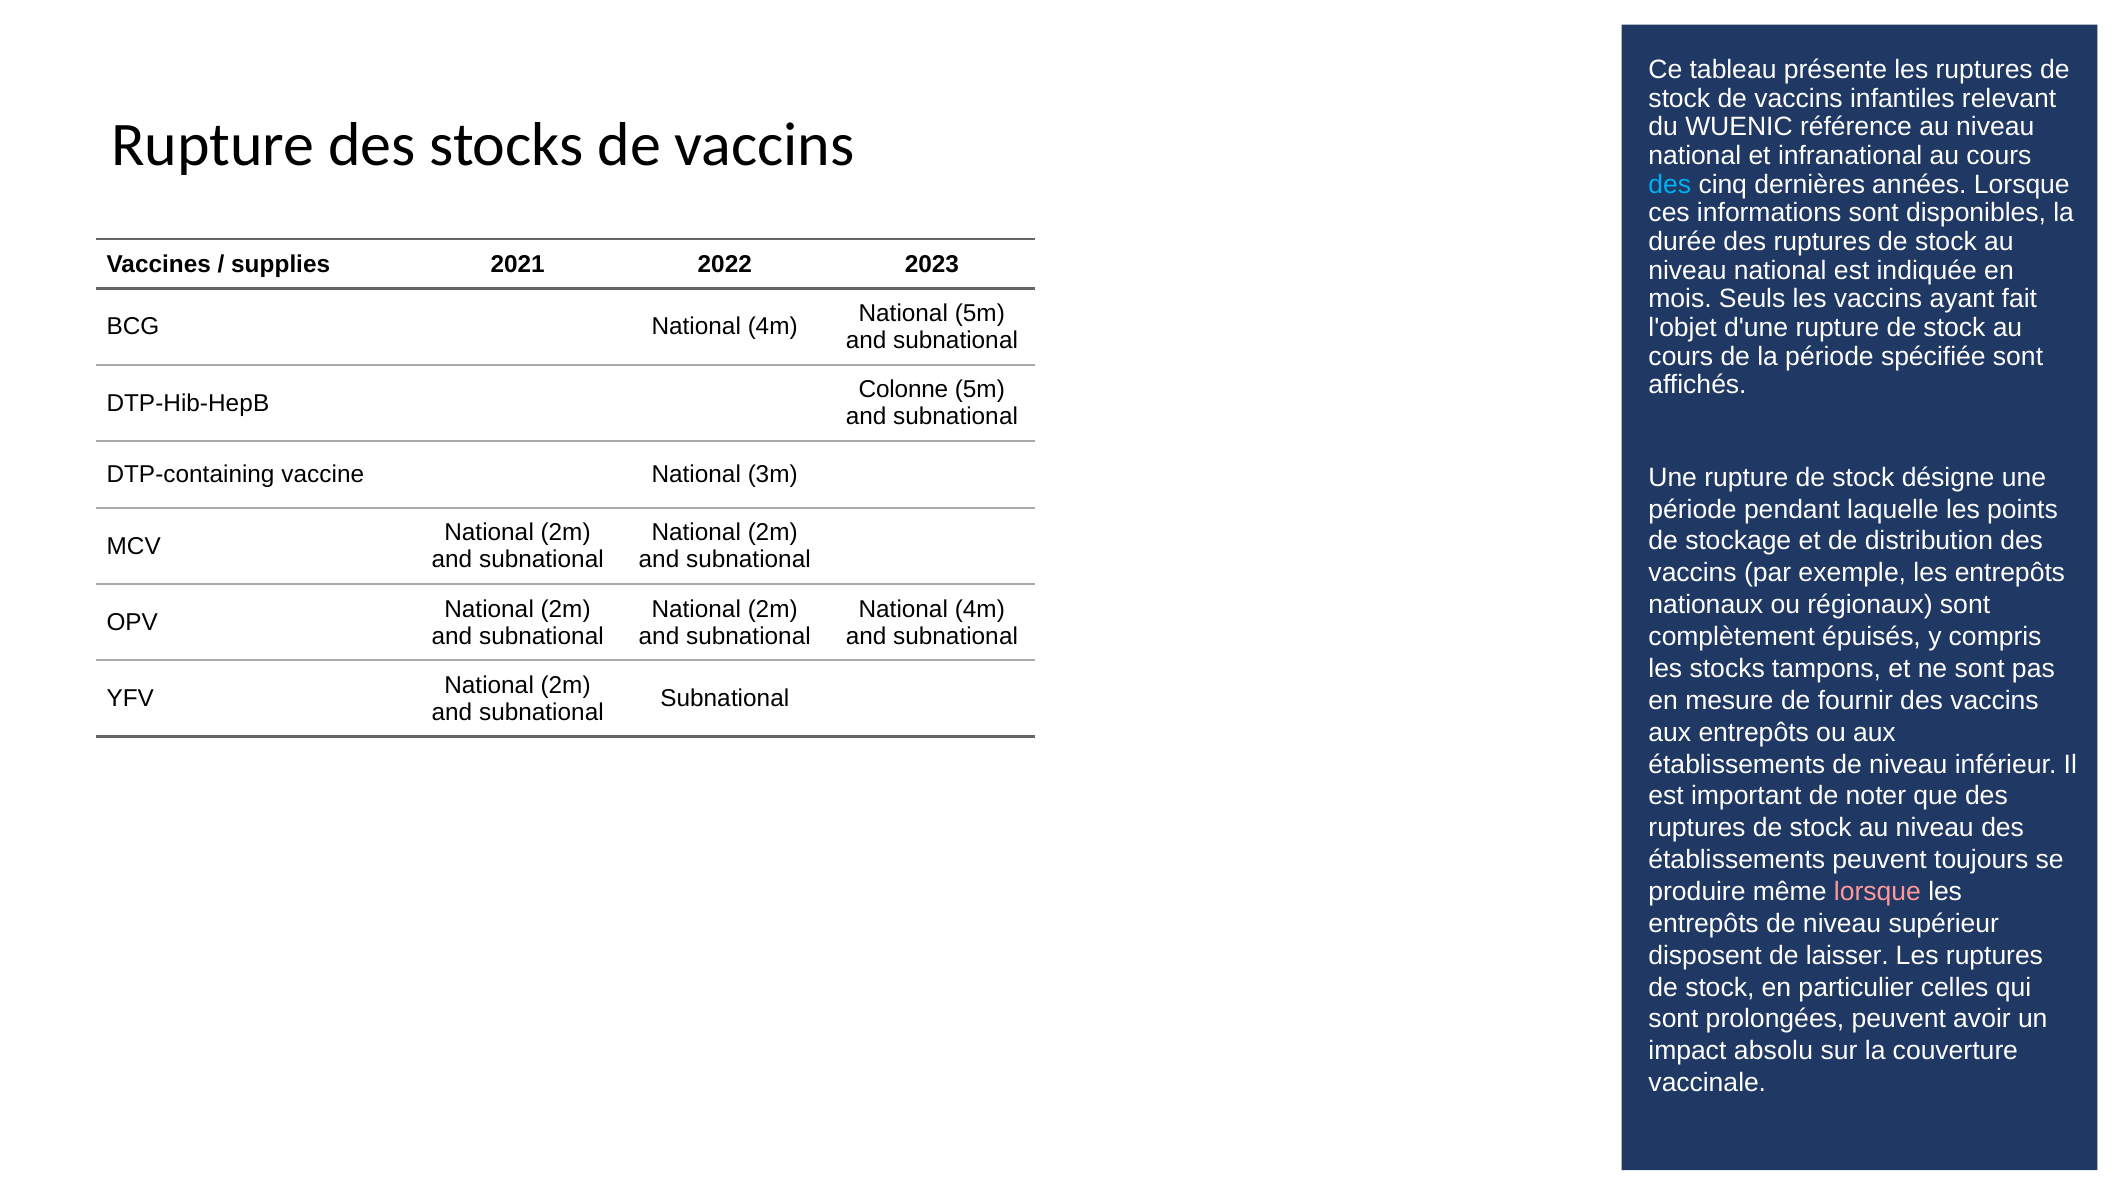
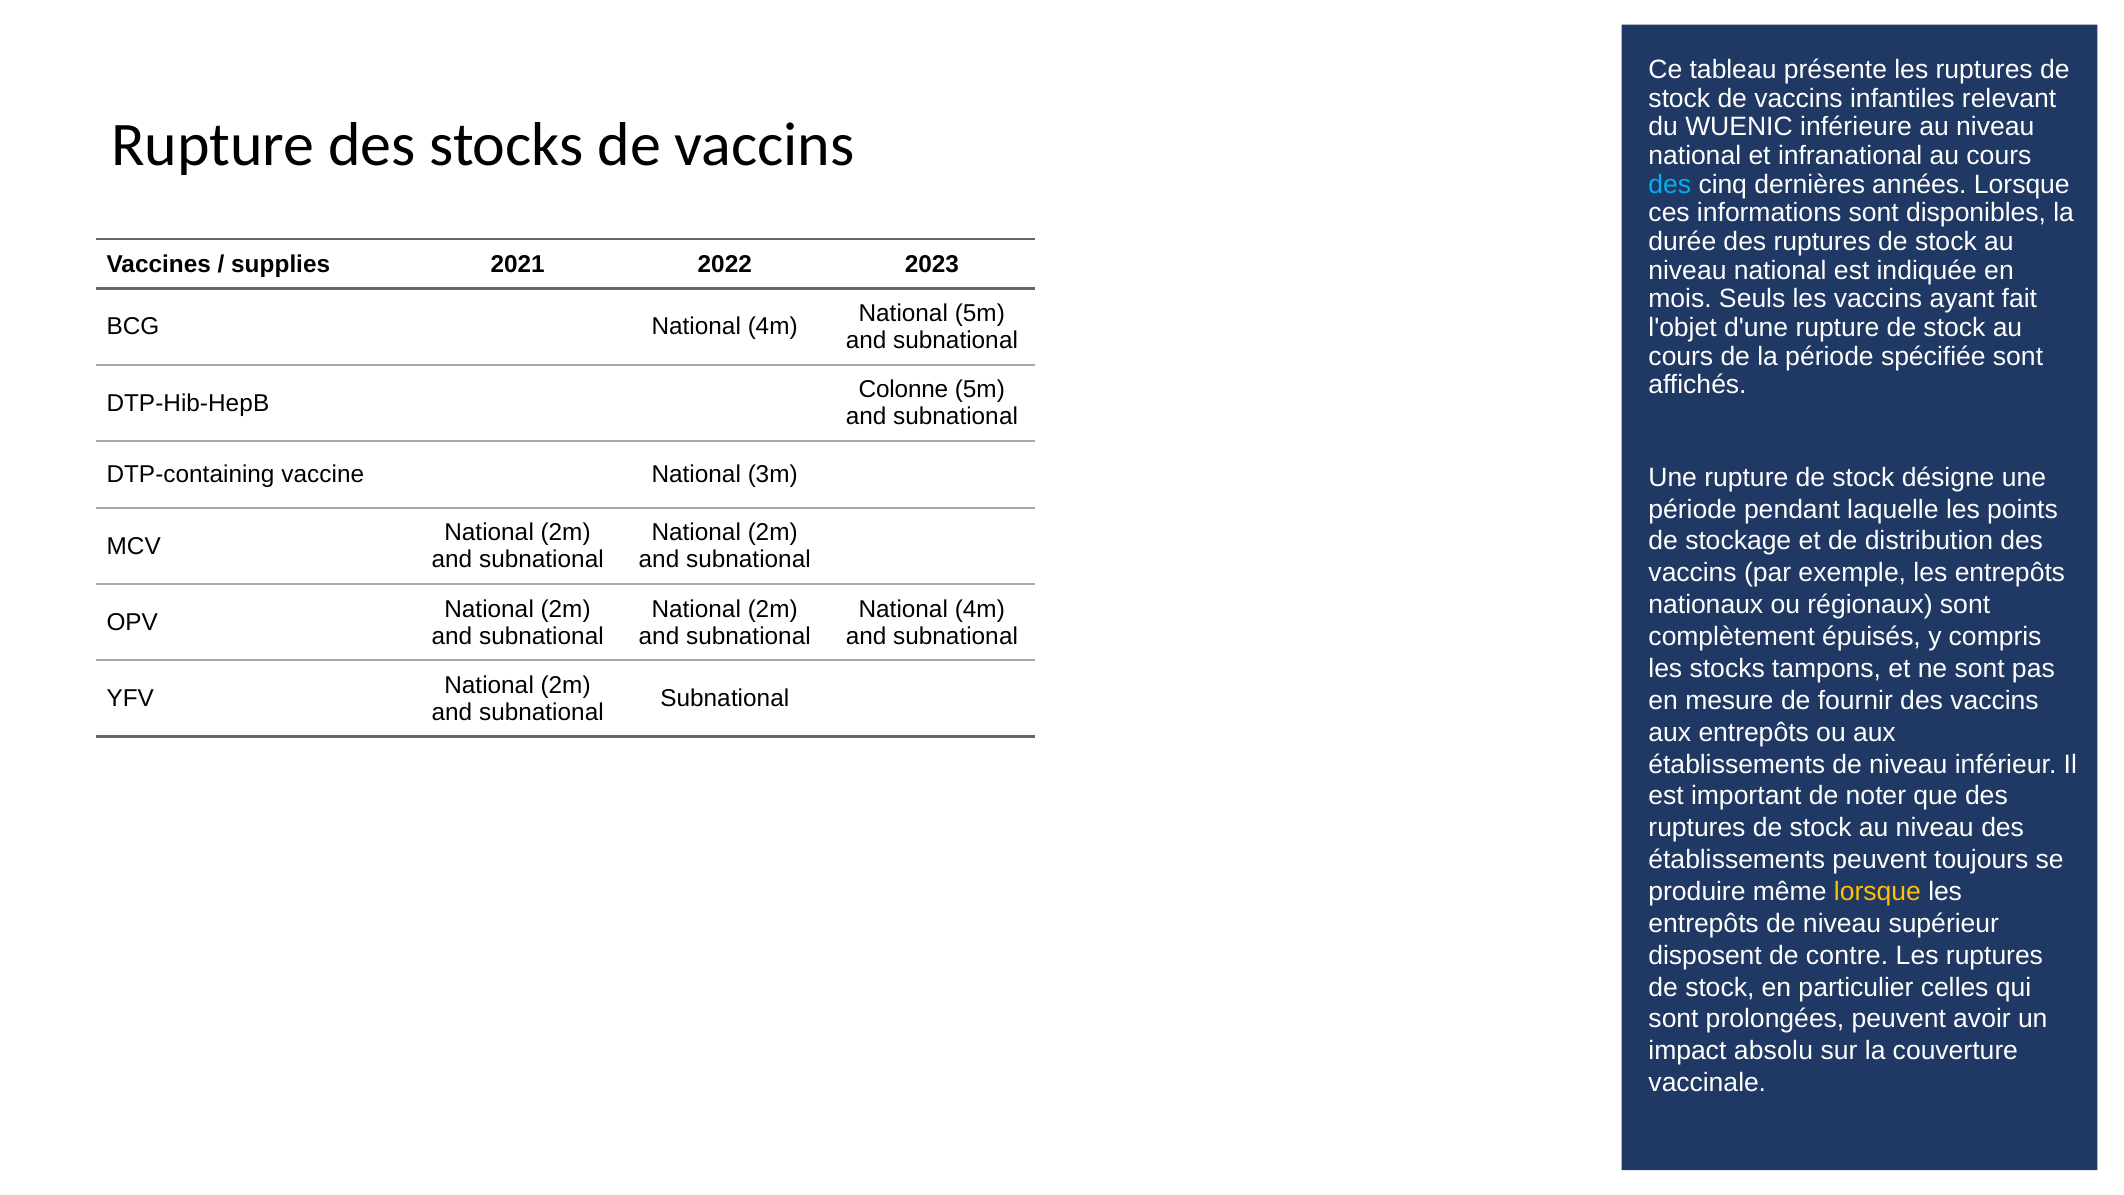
référence: référence -> inférieure (1856, 127)
lorsque colour: pink -> yellow (1877, 892)
laisser: laisser -> contre (1847, 955)
